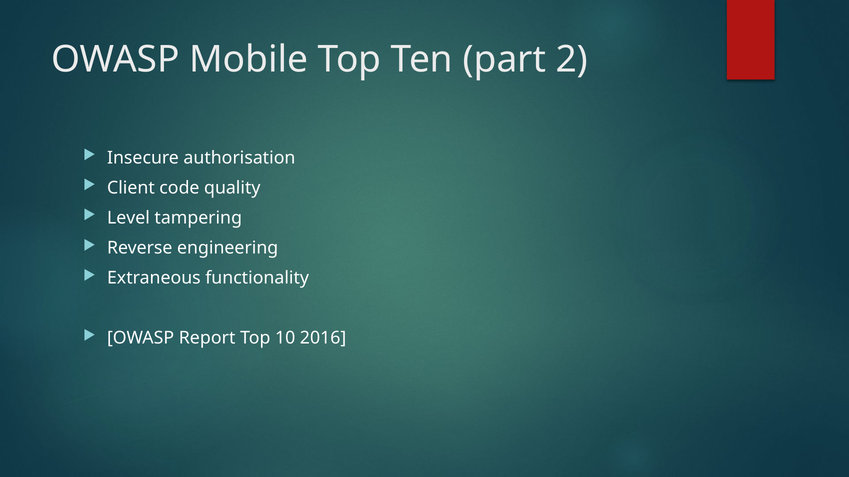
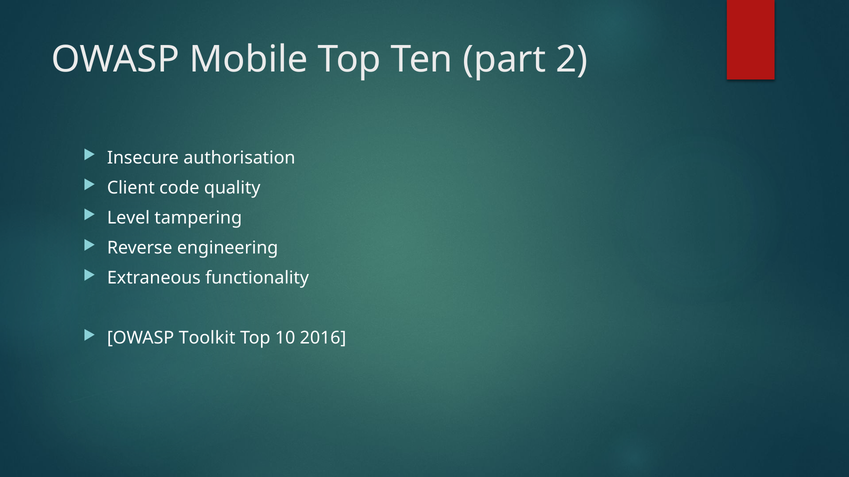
Report: Report -> Toolkit (207, 339)
